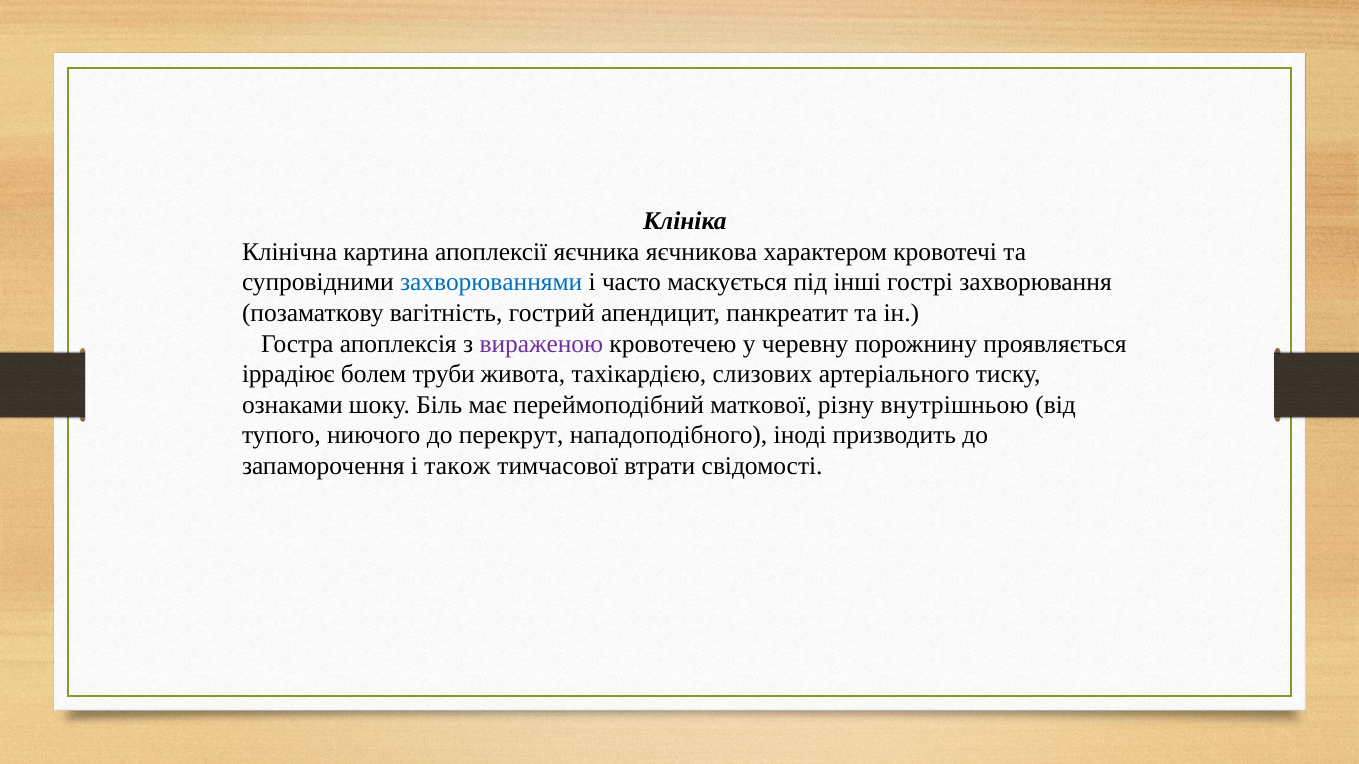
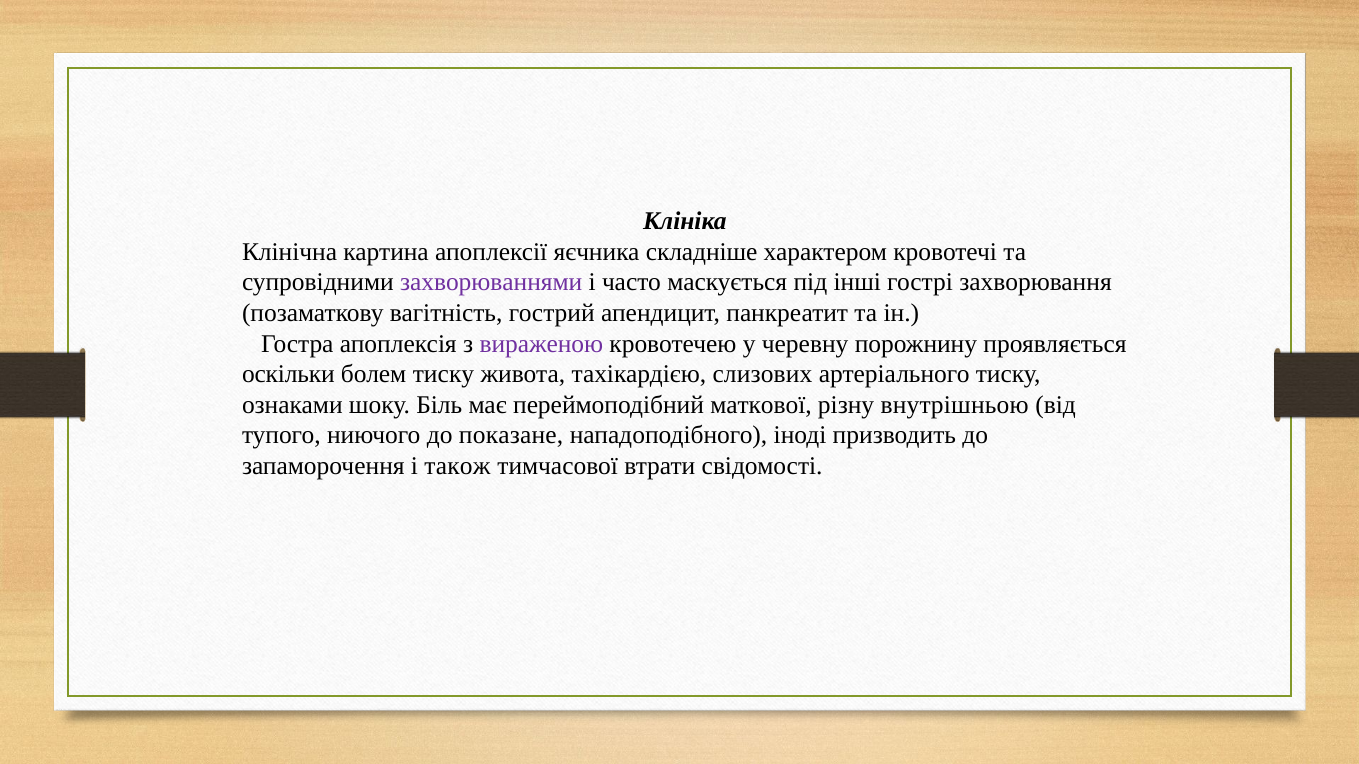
яєчникова: яєчникова -> складніше (702, 252)
захворюваннями colour: blue -> purple (491, 283)
іррадіює: іррадіює -> оскільки (288, 374)
болем труби: труби -> тиску (443, 374)
перекрут: перекрут -> показане (511, 436)
